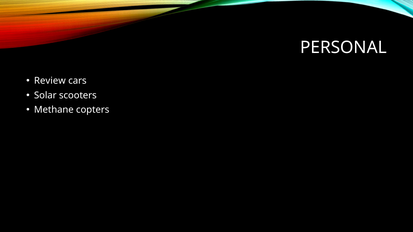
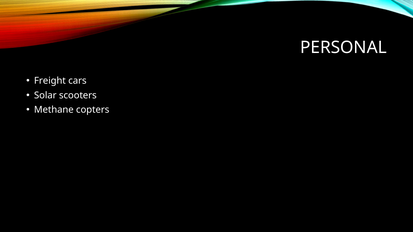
Review: Review -> Freight (50, 81)
